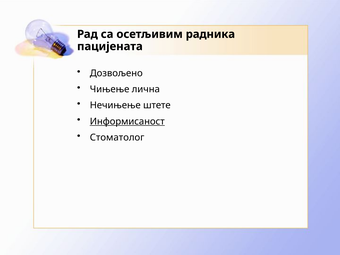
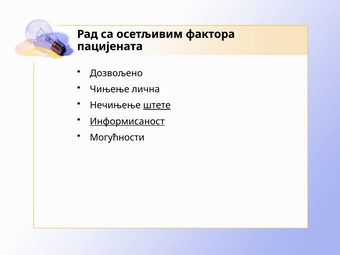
радника: радника -> фактора (210, 34)
штете underline: none -> present (157, 105)
Стоматолог: Стоматолог -> Могућности (117, 137)
